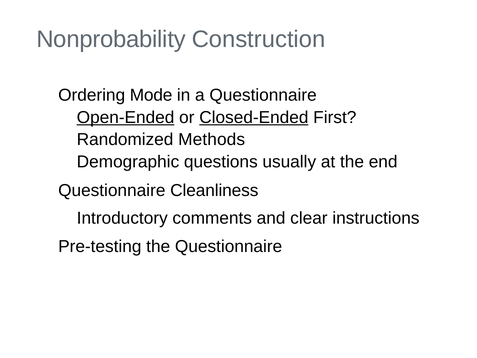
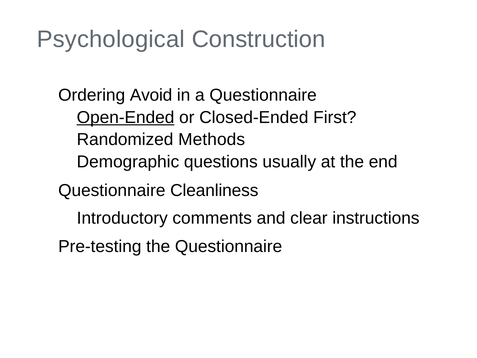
Nonprobability: Nonprobability -> Psychological (111, 39)
Mode: Mode -> Avoid (151, 95)
Closed-Ended underline: present -> none (254, 117)
